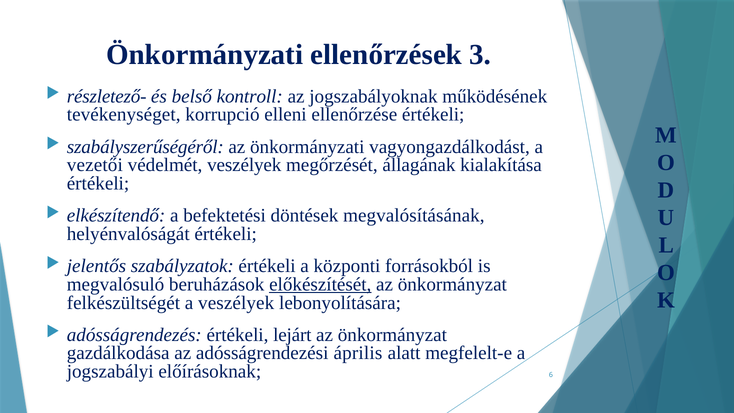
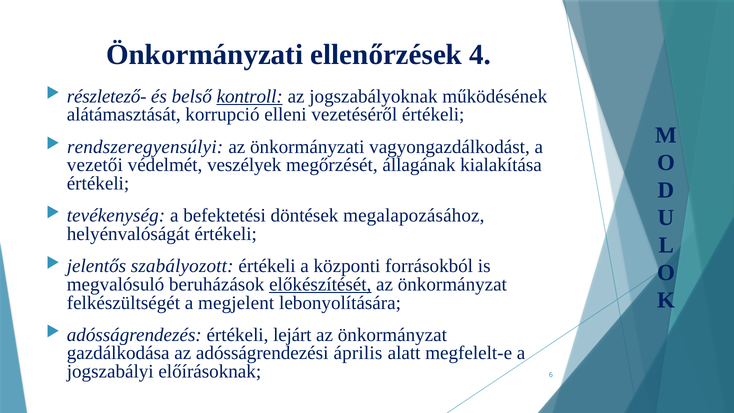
3: 3 -> 4 (480, 55)
kontroll underline: none -> present (250, 96)
tevékenységet: tevékenységet -> alátámasztását (124, 115)
ellenőrzése: ellenőrzése -> vezetéséről (354, 115)
szabályszerűségéről: szabályszerűségéről -> rendszeregyensúlyi (145, 147)
elkészítendő: elkészítendő -> tevékenység (116, 215)
megvalósításának: megvalósításának -> megalapozásához (414, 215)
szabályzatok: szabályzatok -> szabályozott (182, 266)
a veszélyek: veszélyek -> megjelent (236, 303)
